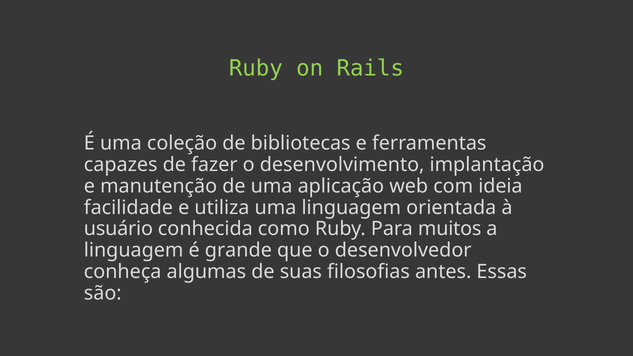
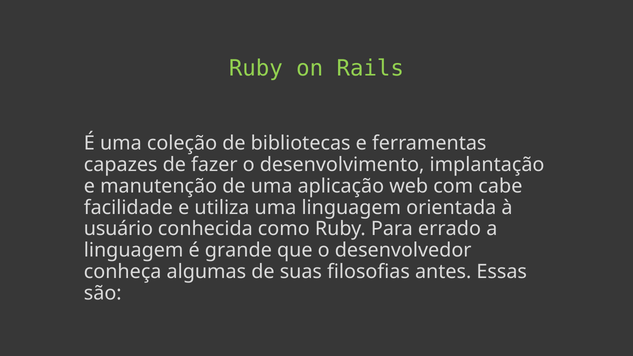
ideia: ideia -> cabe (500, 186)
muitos: muitos -> errado (450, 229)
